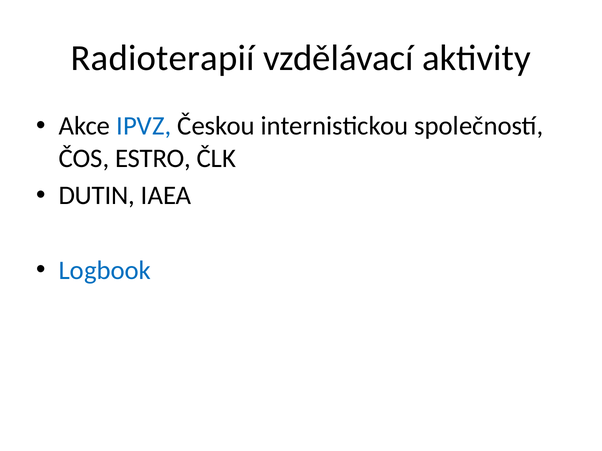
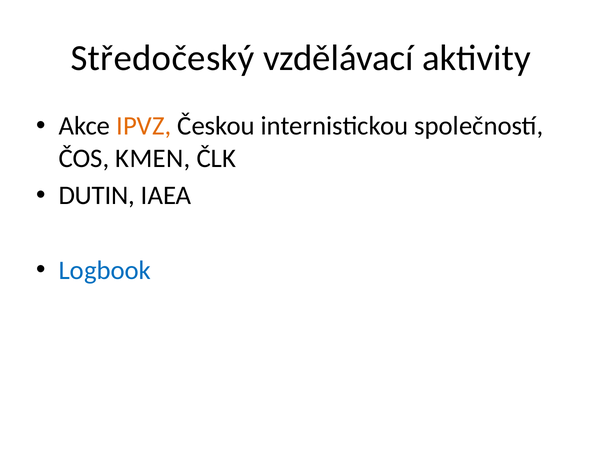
Radioterapií: Radioterapií -> Středočeský (163, 58)
IPVZ colour: blue -> orange (144, 126)
ESTRO: ESTRO -> KMEN (153, 158)
